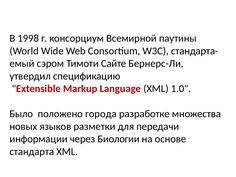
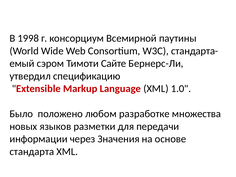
города: города -> любом (101, 114)
Биологии: Биологии -> Значения (119, 139)
